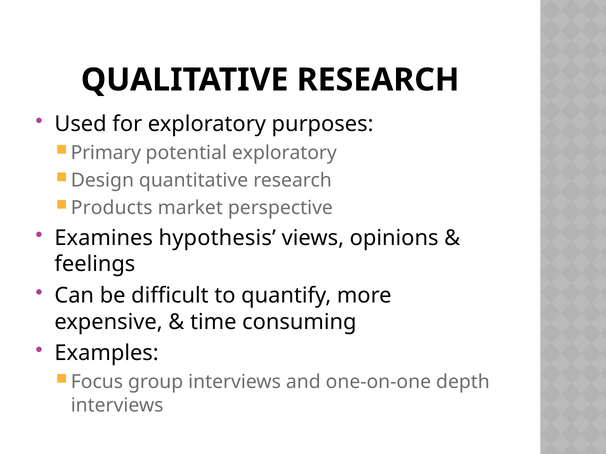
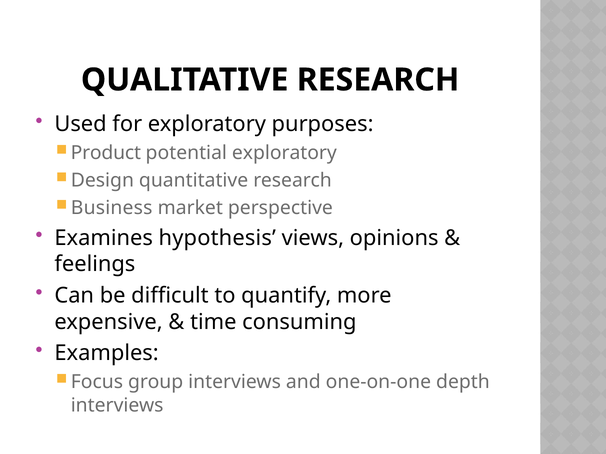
Primary: Primary -> Product (106, 153)
Products: Products -> Business (112, 208)
